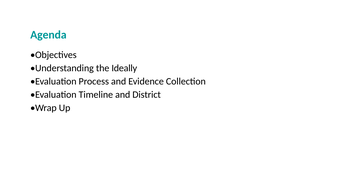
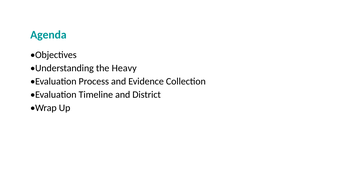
Ideally: Ideally -> Heavy (124, 68)
